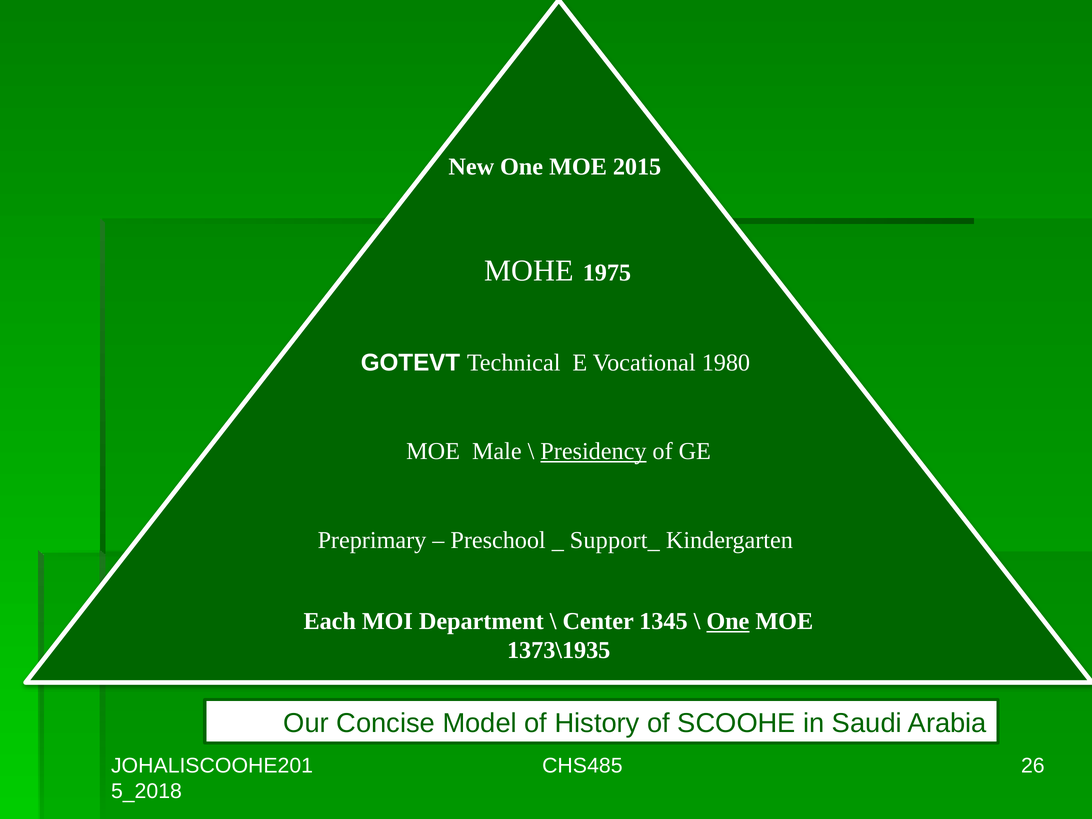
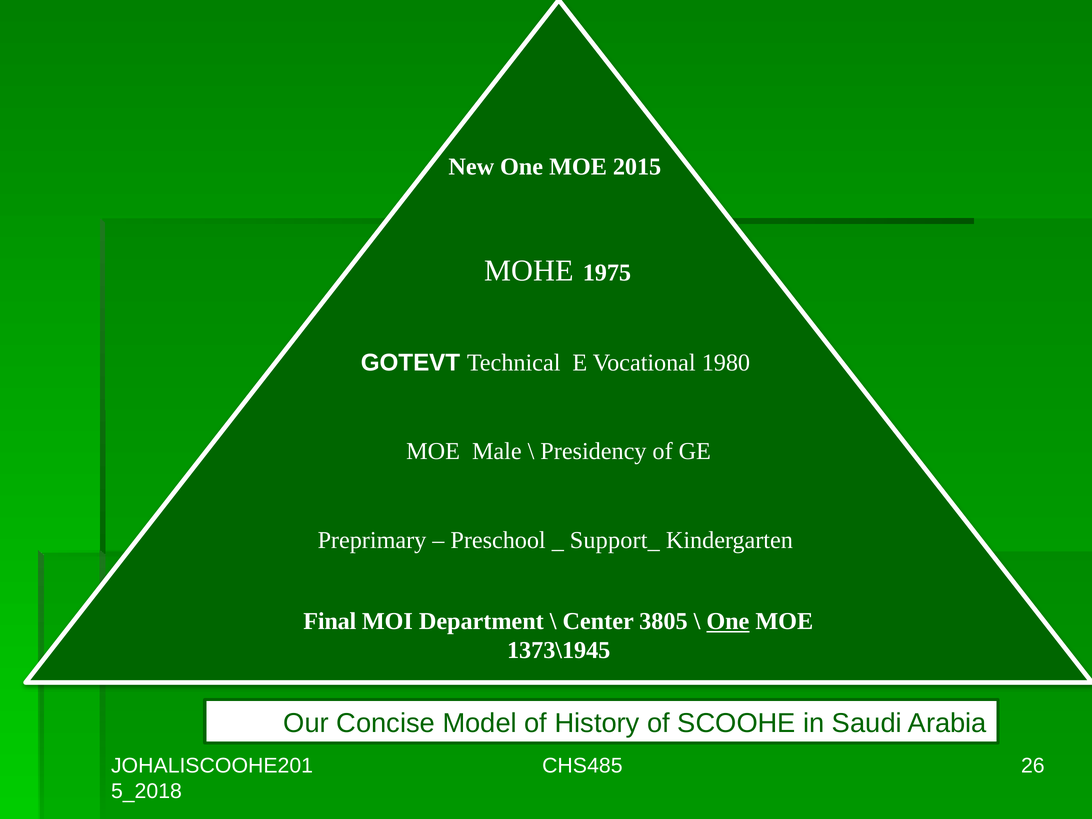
Presidency underline: present -> none (593, 451)
Each: Each -> Final (330, 621)
1345: 1345 -> 3805 (663, 621)
1373\1935: 1373\1935 -> 1373\1945 (559, 650)
